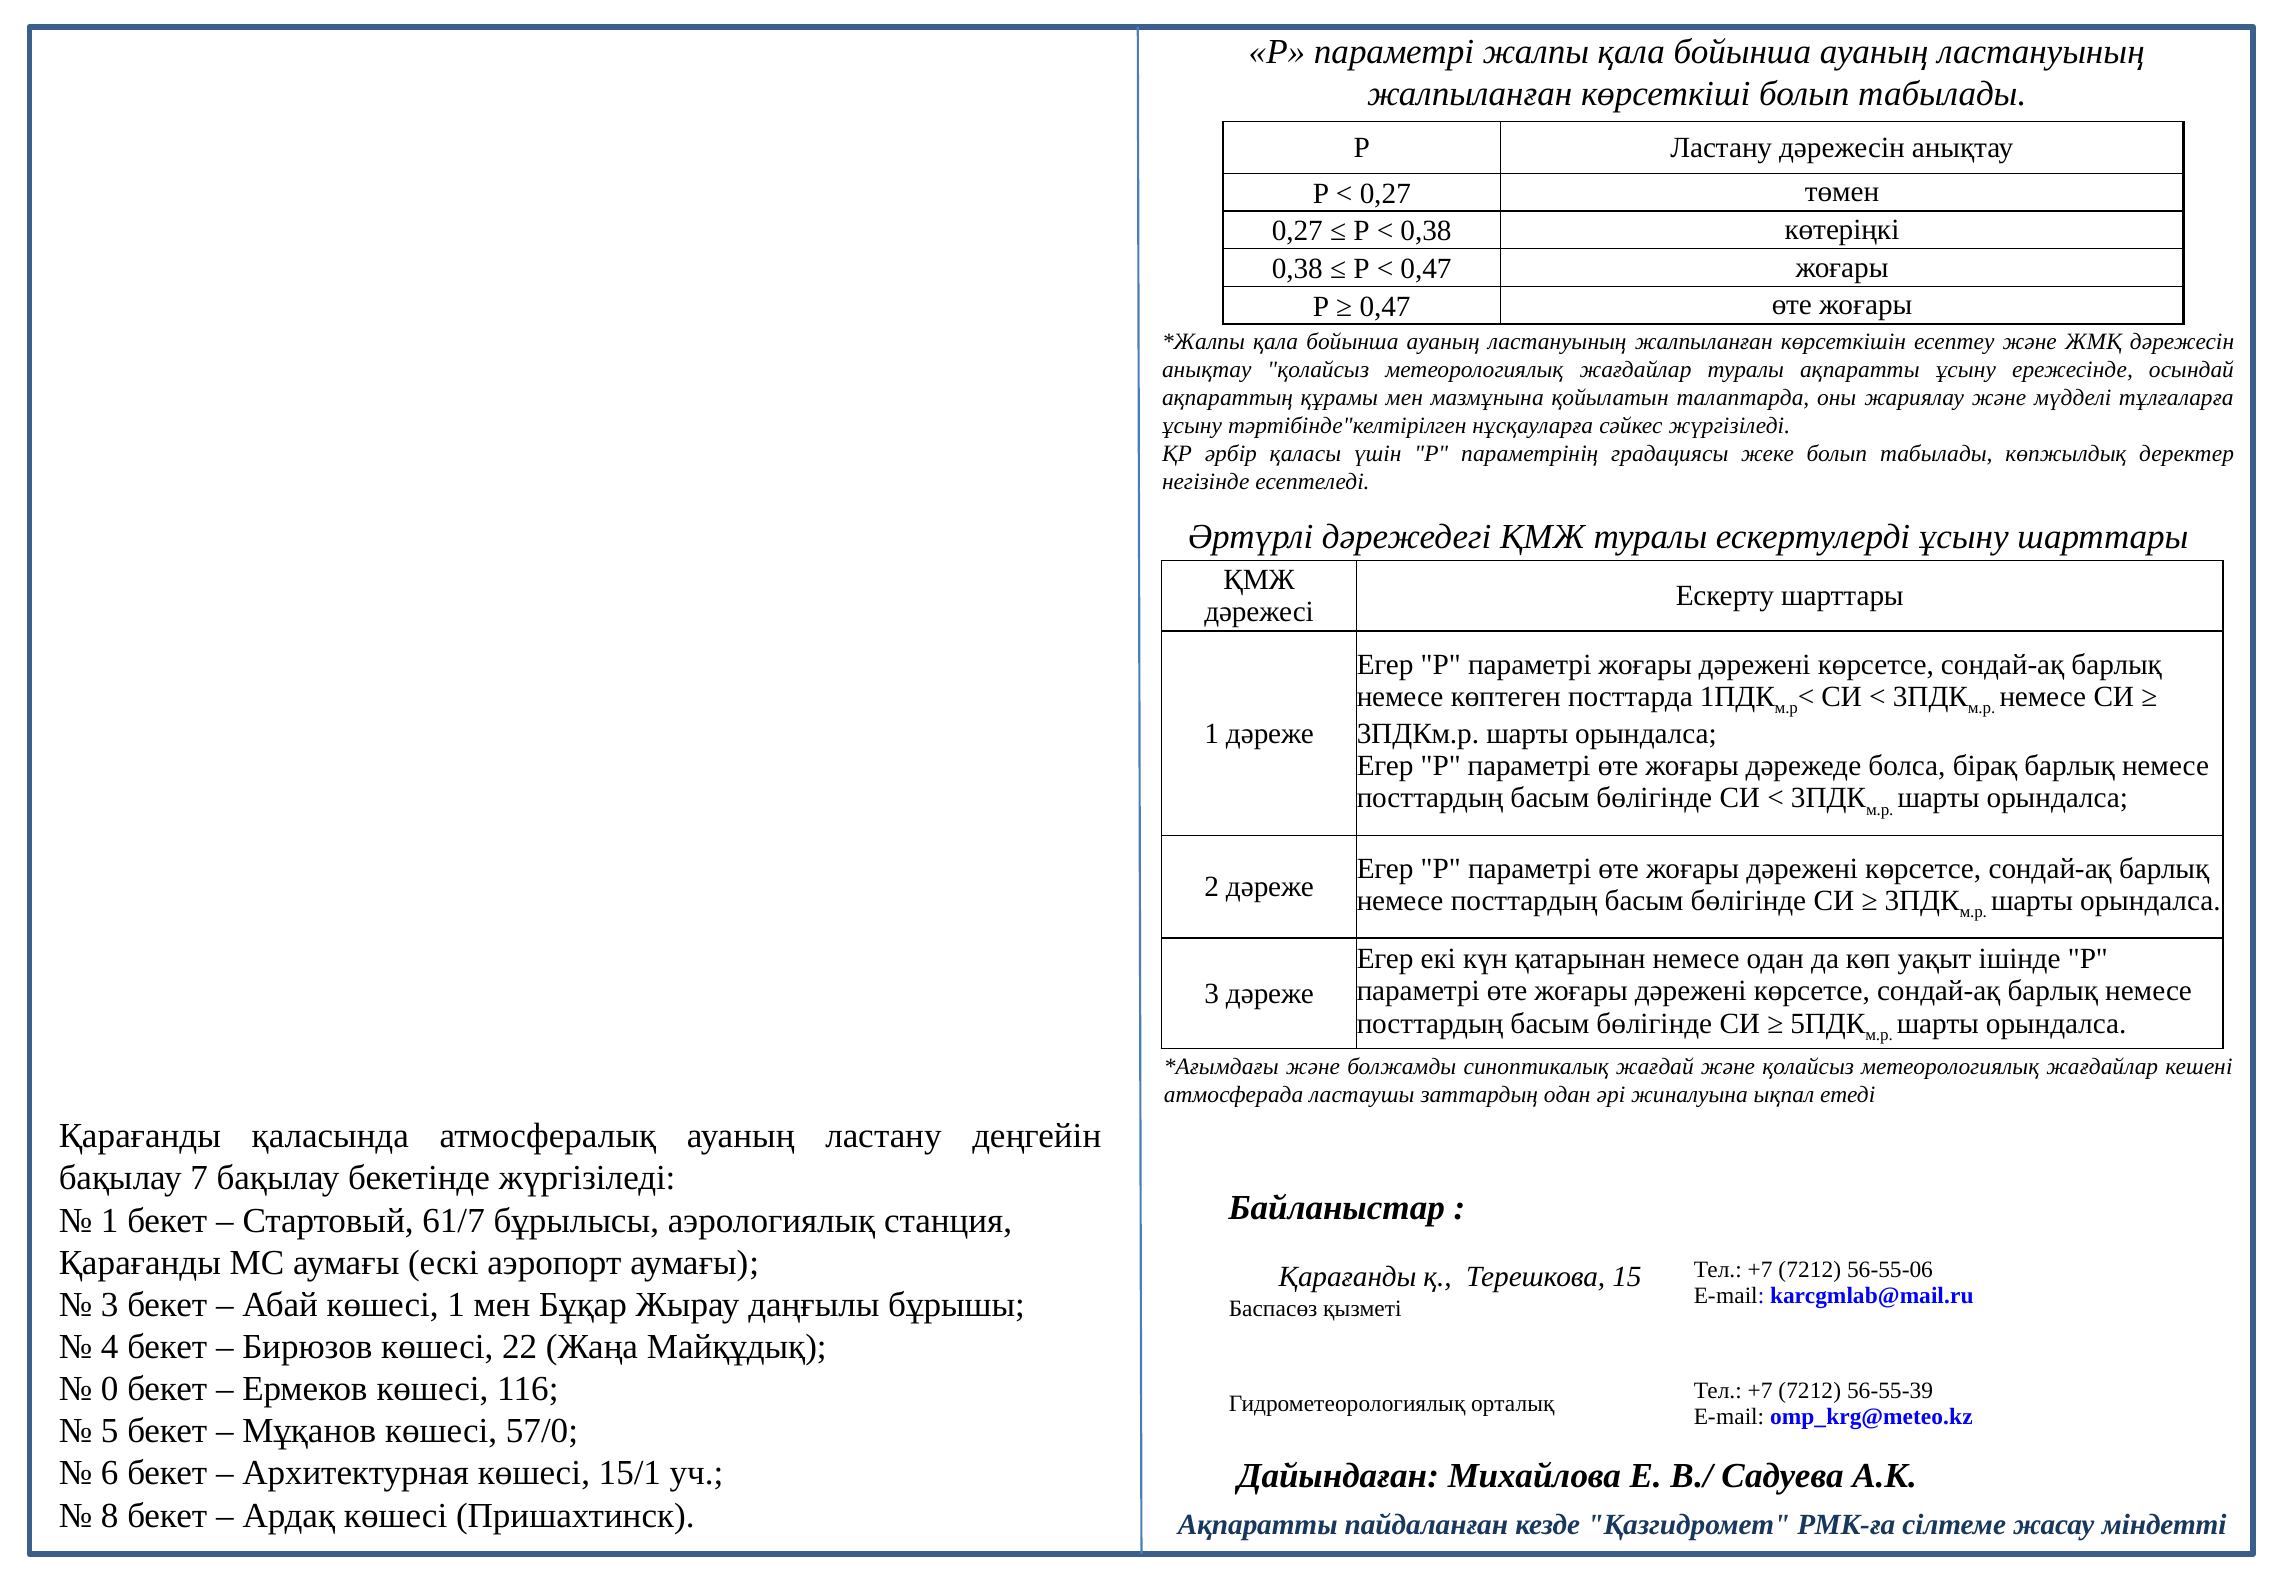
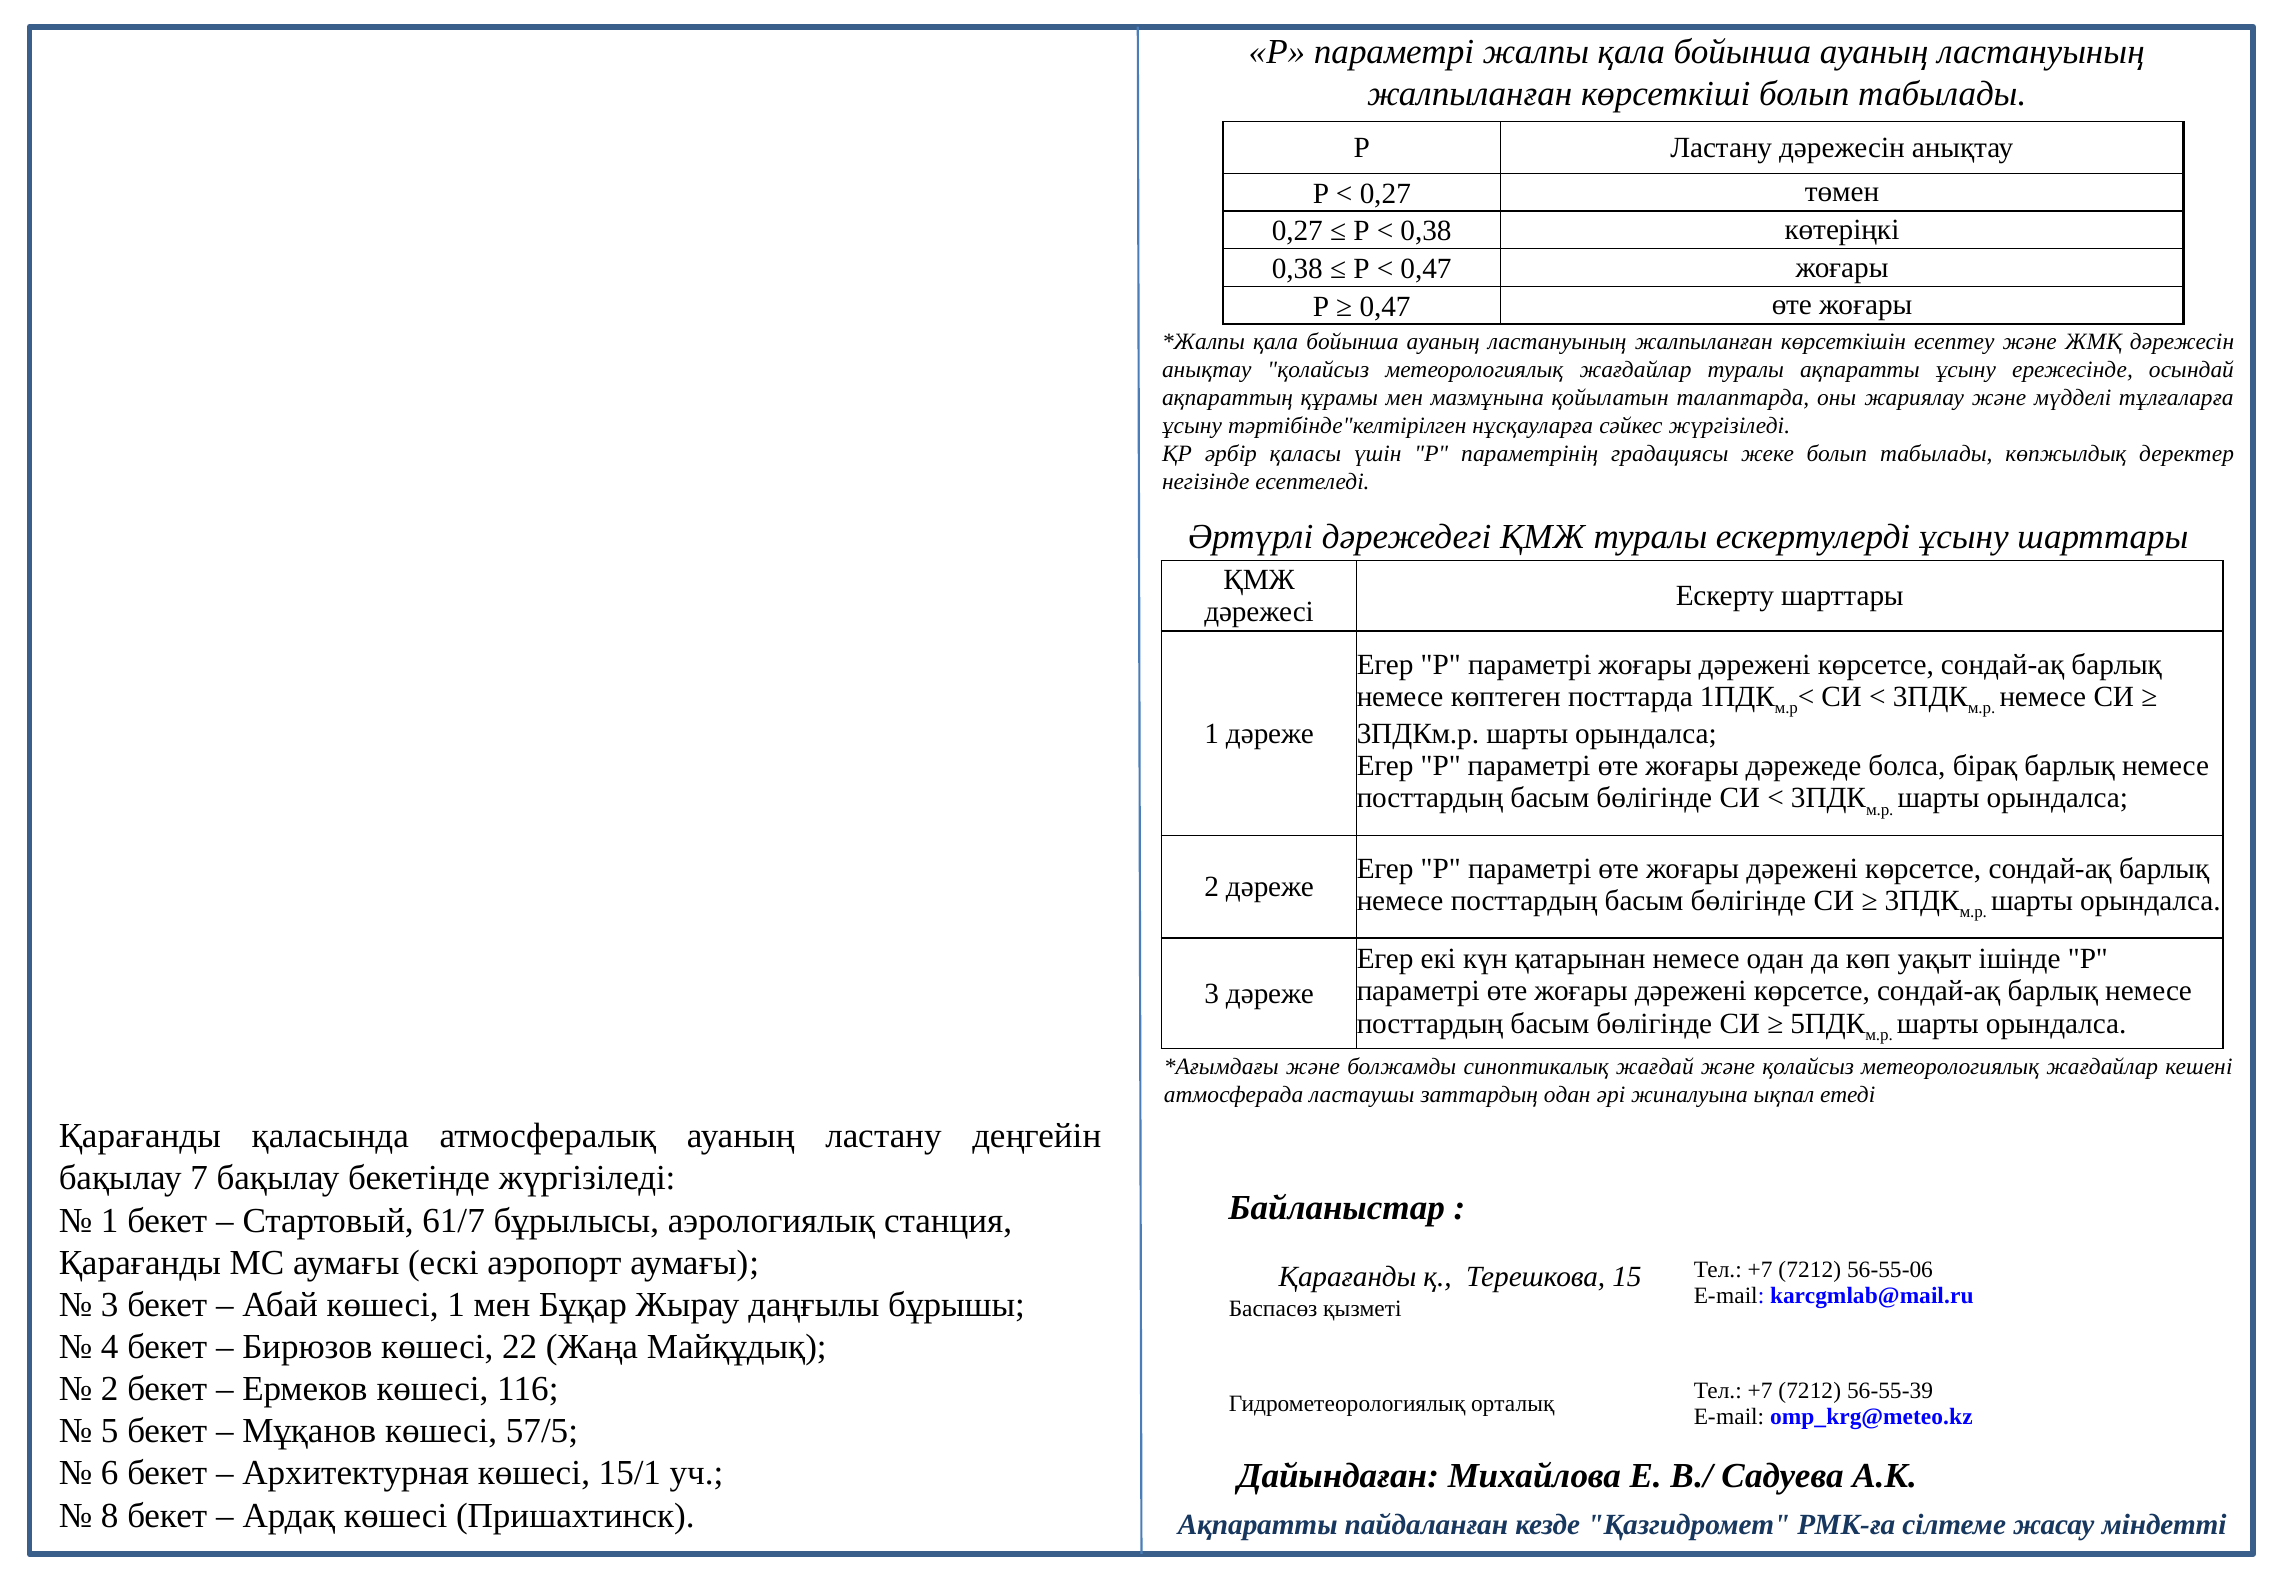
0: 0 -> 2 (110, 1389)
57/0: 57/0 -> 57/5 (542, 1431)
